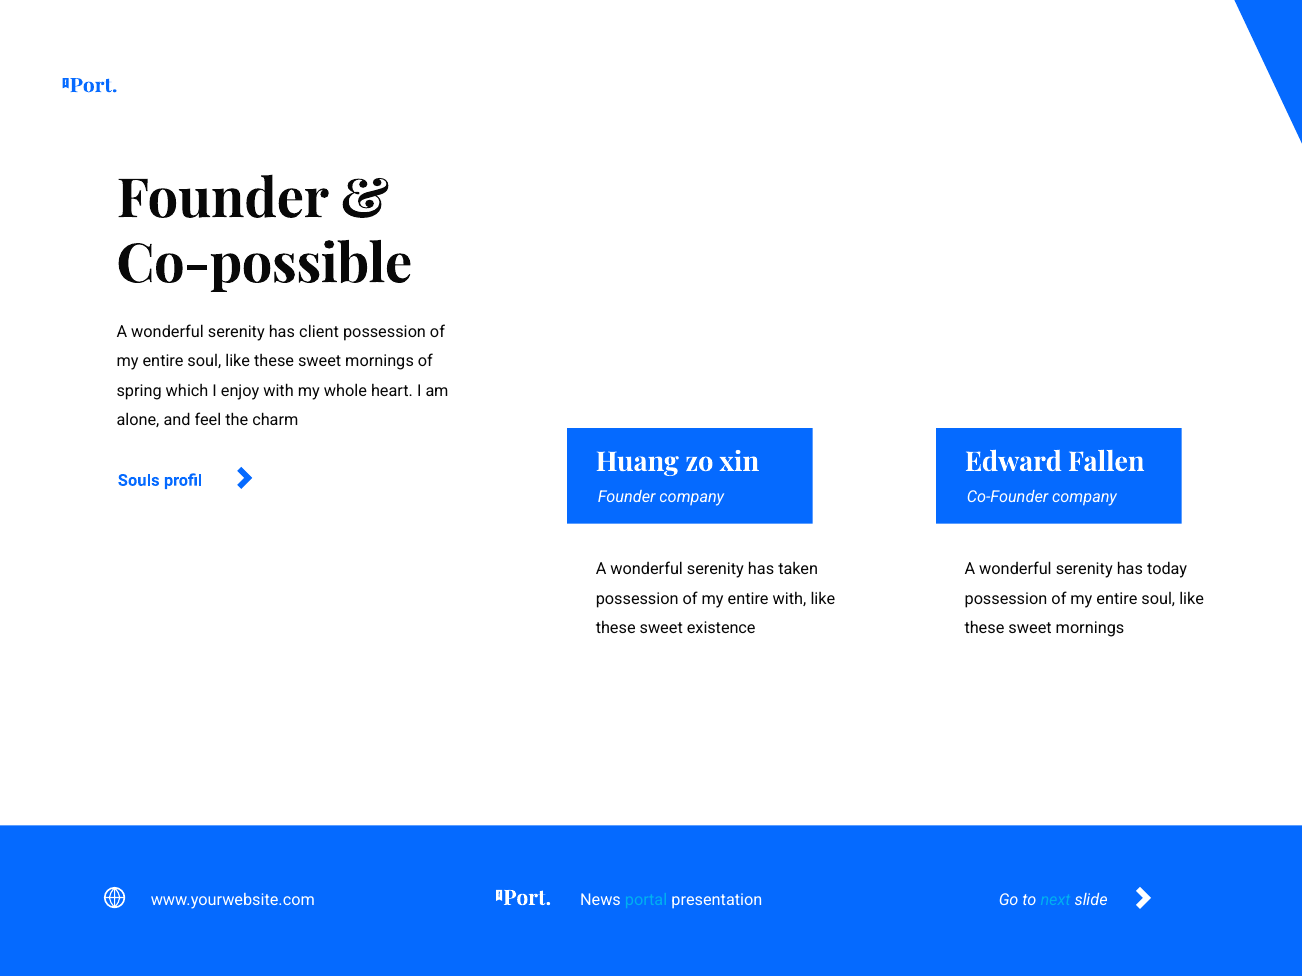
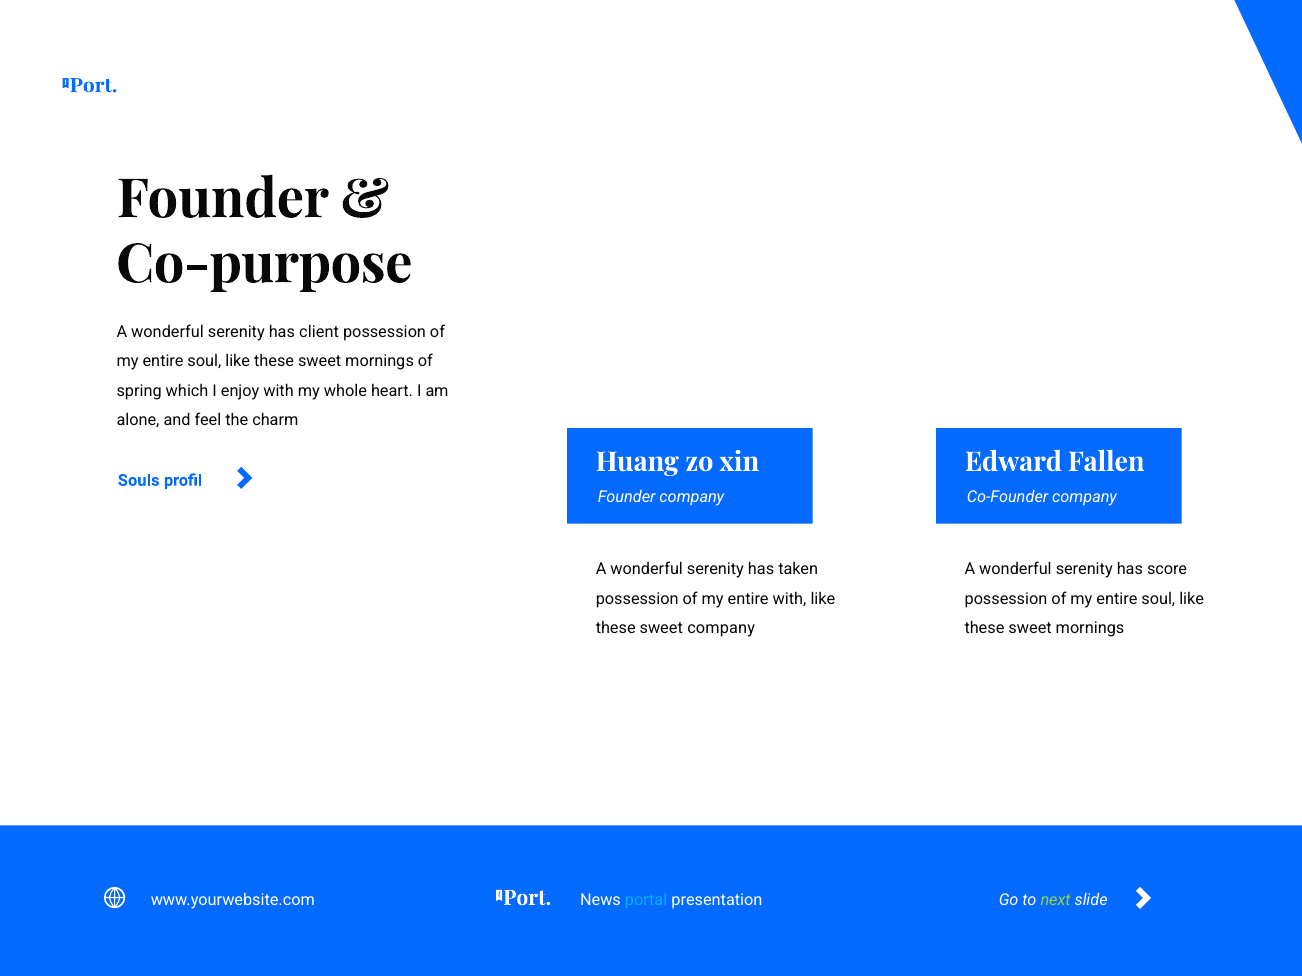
Co-possible: Co-possible -> Co-purpose (264, 264)
today: today -> score (1167, 570)
sweet existence: existence -> company (721, 629)
next colour: light blue -> light green (1056, 901)
